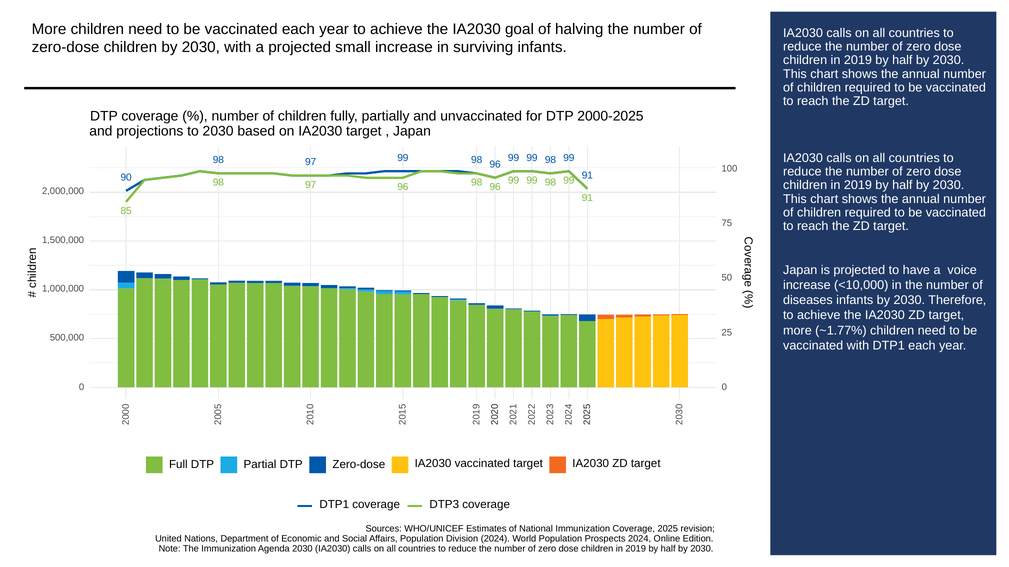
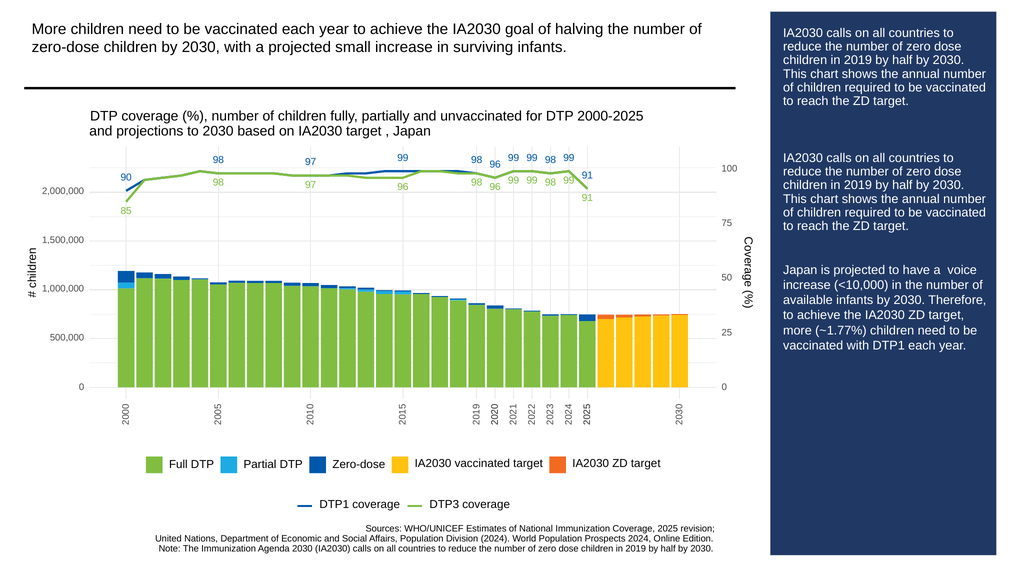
diseases: diseases -> available (808, 300)
